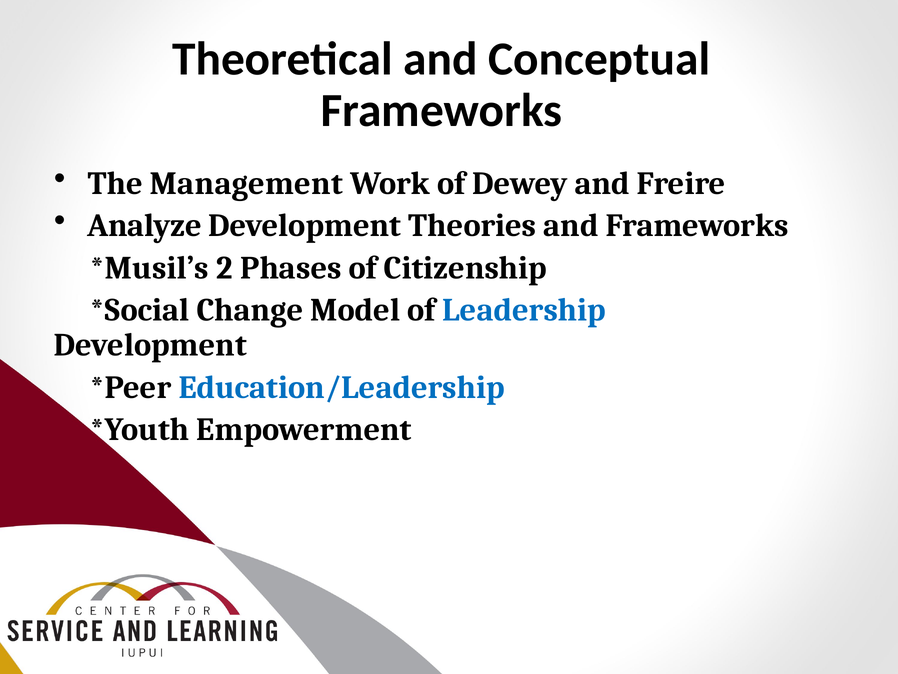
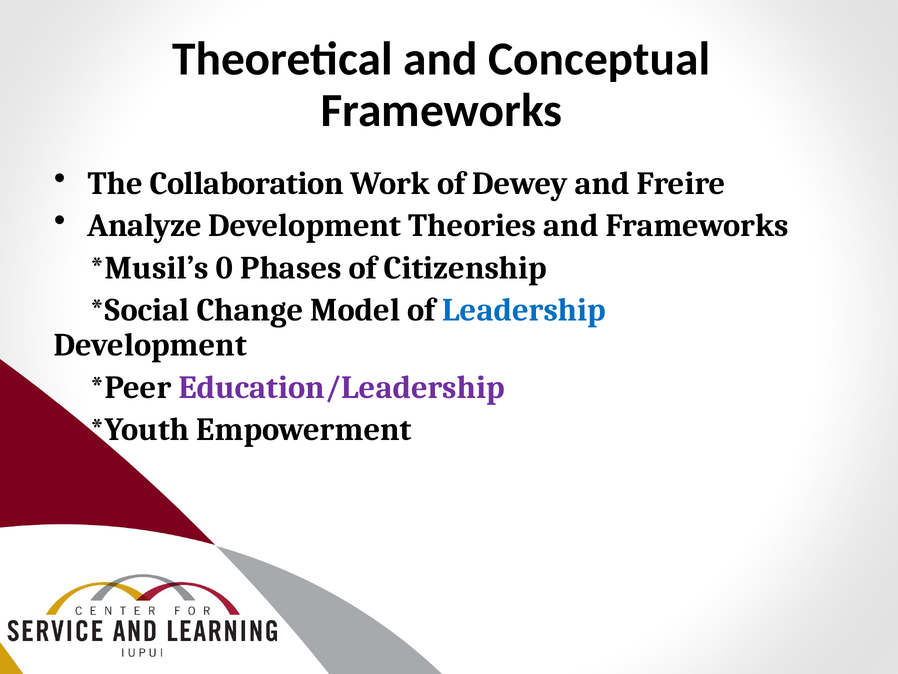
Management: Management -> Collaboration (247, 183)
2: 2 -> 0 (224, 268)
Education/Leadership colour: blue -> purple (342, 387)
